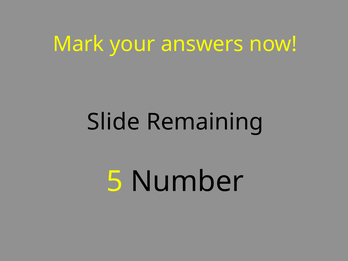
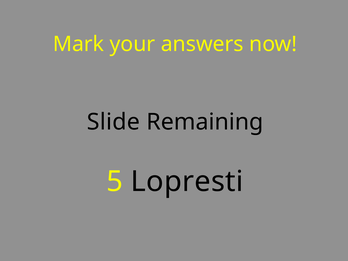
Number: Number -> Lopresti (187, 181)
